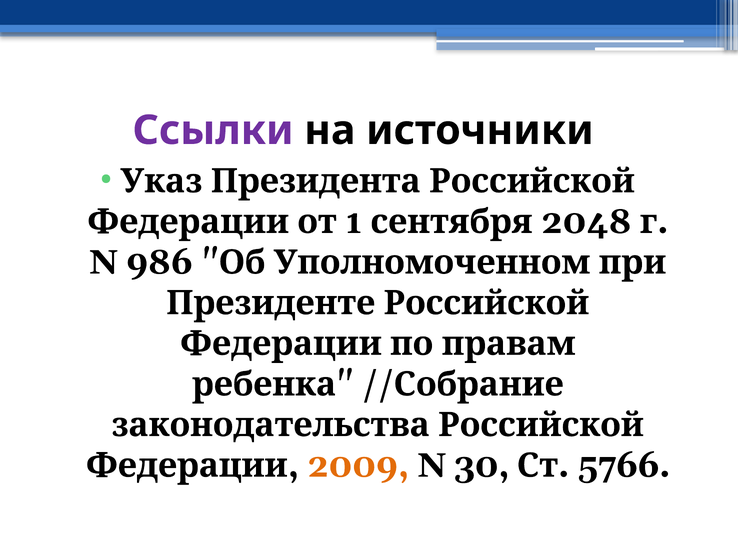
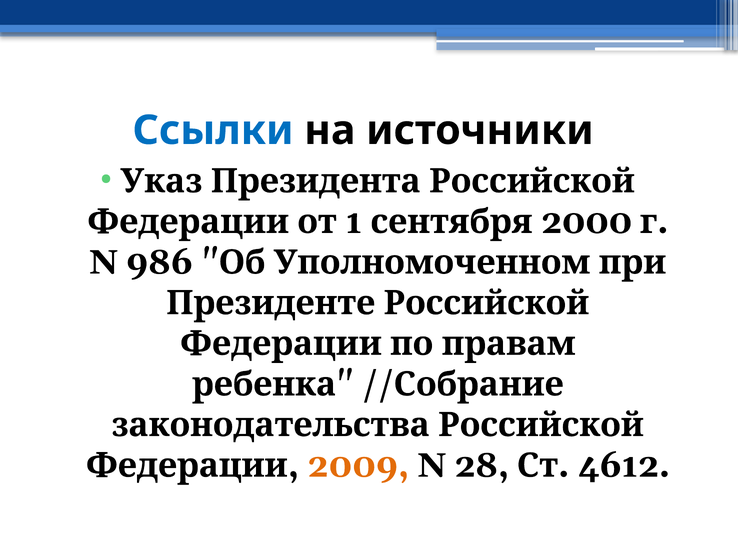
Ссылки colour: purple -> blue (213, 130)
2048: 2048 -> 2000 (587, 222)
30: 30 -> 28 (482, 465)
5766: 5766 -> 4612 (624, 465)
